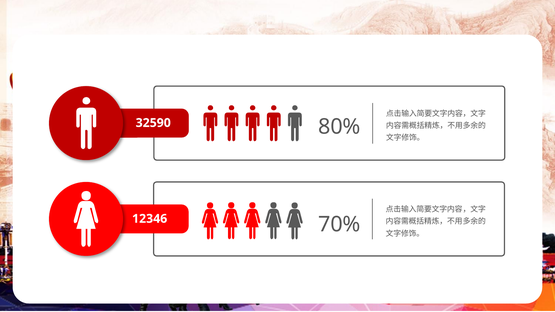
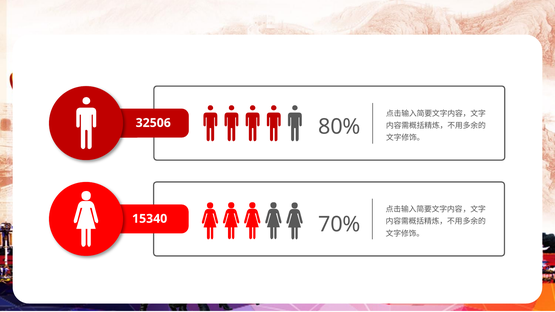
32590: 32590 -> 32506 (153, 123)
12346: 12346 -> 15340 (150, 219)
